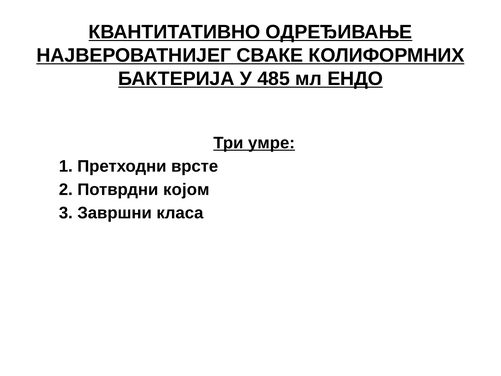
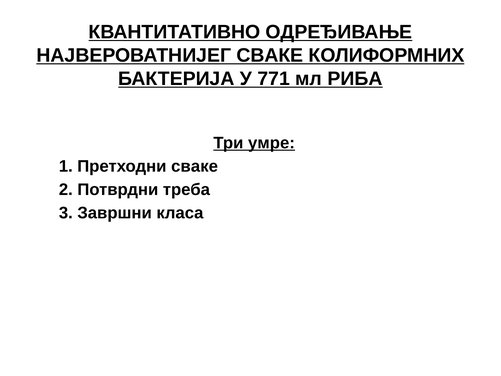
485: 485 -> 771 (274, 79)
ЕНДО: ЕНДО -> РИБА (355, 79)
Претходни врсте: врсте -> сваке (195, 166)
којом: којом -> треба (186, 190)
